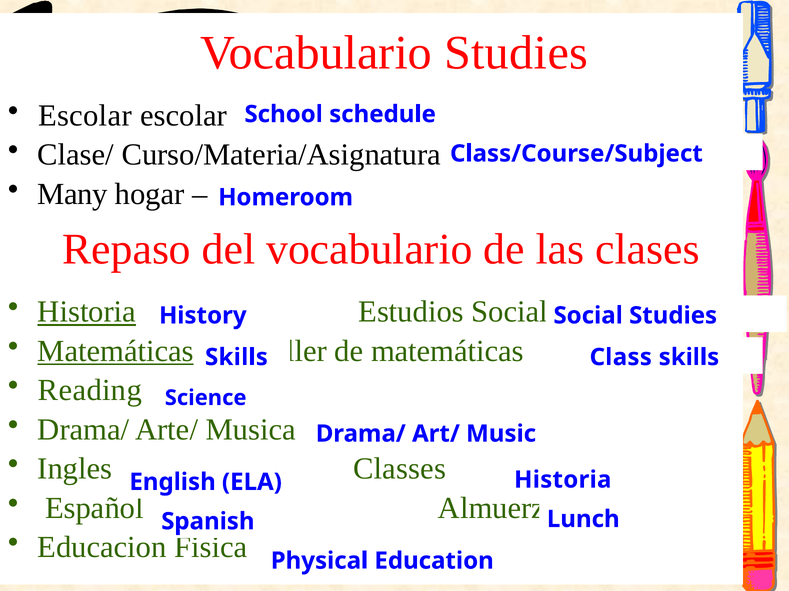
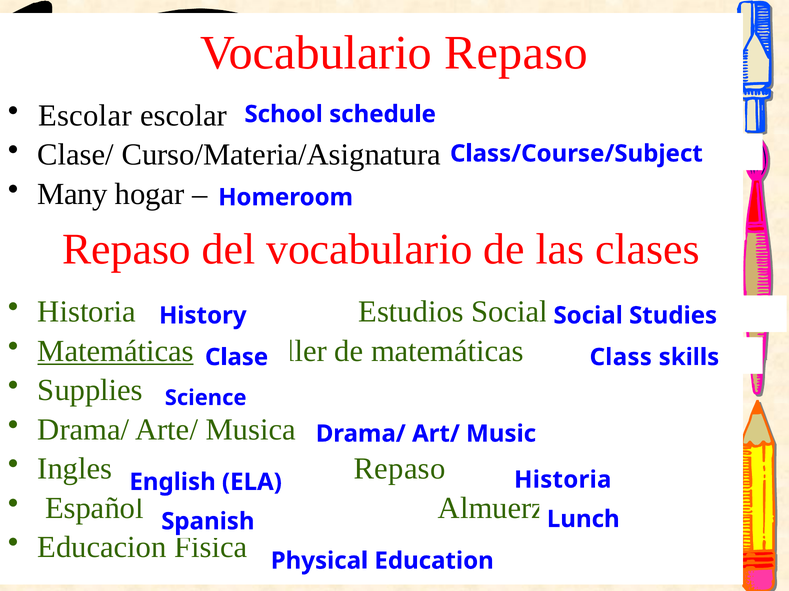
Vocabulario Studies: Studies -> Repaso (516, 53)
Historia underline: present -> none (87, 312)
Skills: Skills -> Clase (237, 358)
Reading: Reading -> Supplies (90, 391)
Ingles Classes: Classes -> Repaso (400, 469)
